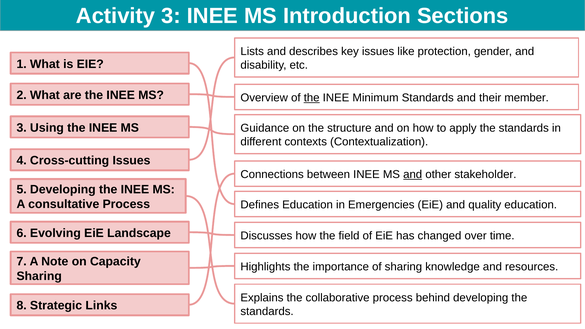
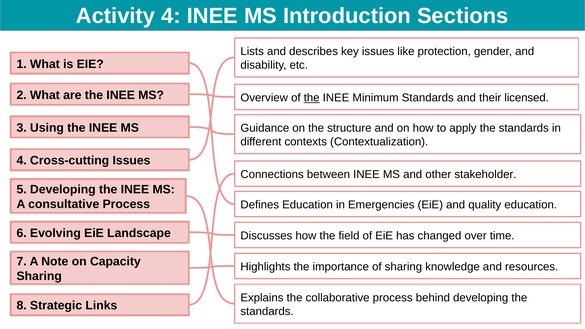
Activity 3: 3 -> 4 (171, 16)
member: member -> licensed (527, 98)
and underline: present -> none (413, 174)
